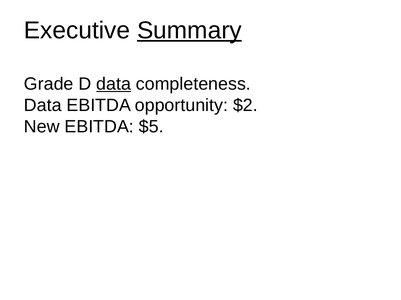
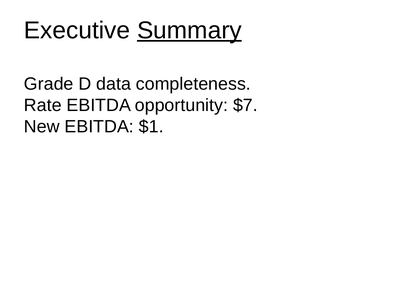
data underline: present -> none (114, 84)
Data: Data -> Rate (43, 105)
$2: $2 -> $7 (245, 105)
$5: $5 -> $1 (151, 127)
